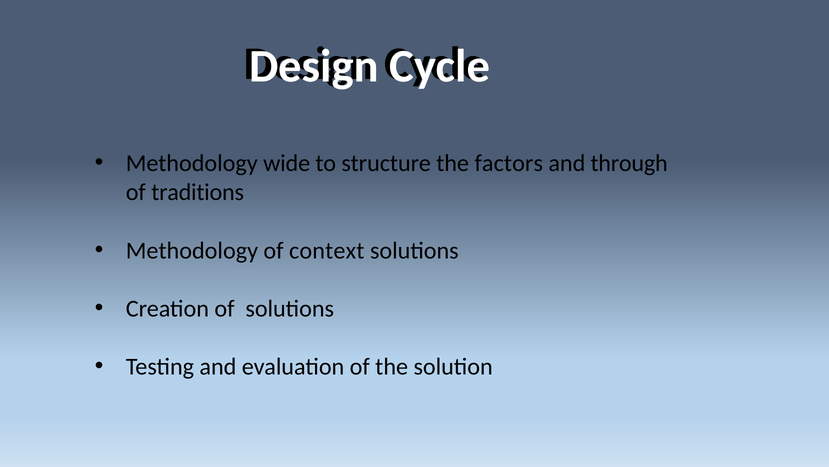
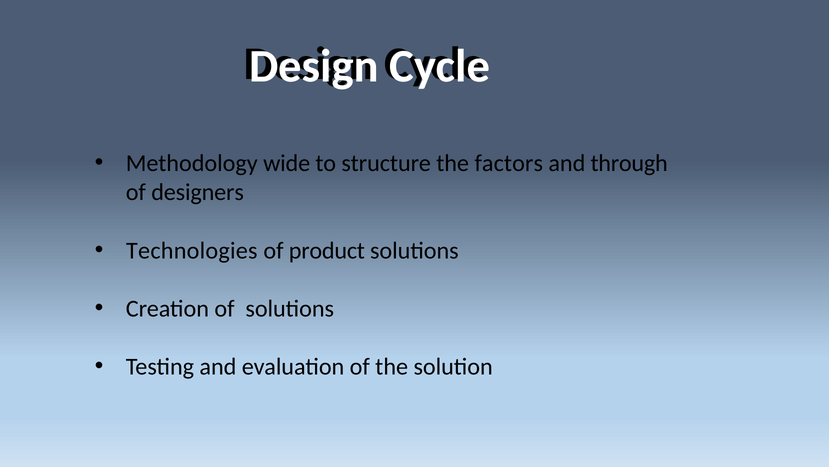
traditions: traditions -> designers (198, 192)
Methodology: Methodology -> Technologies (192, 250)
context: context -> product (327, 250)
